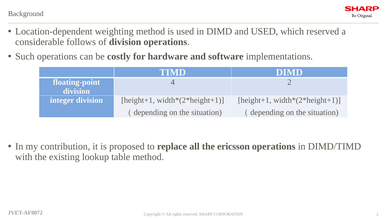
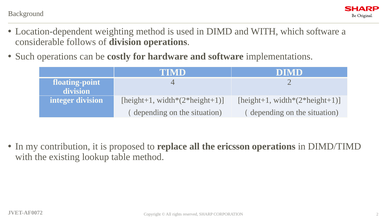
and USED: USED -> WITH (264, 31)
which reserved: reserved -> software (323, 31)
